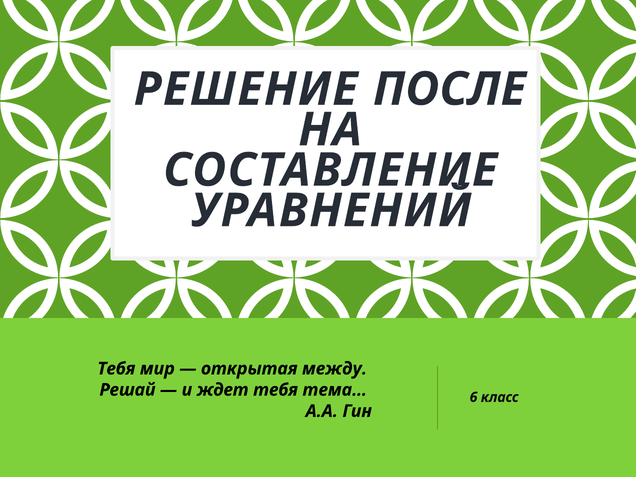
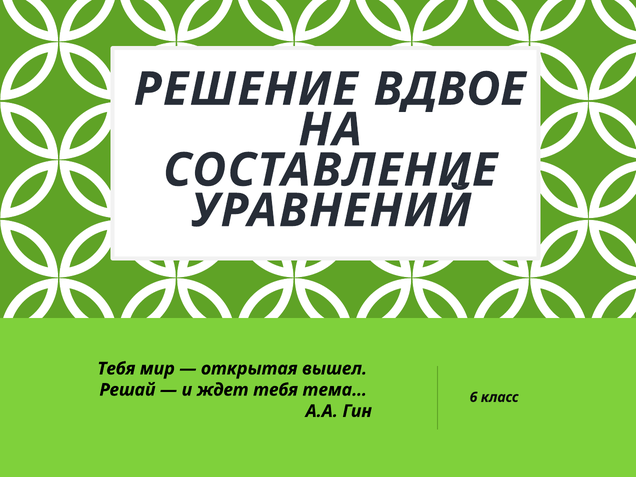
ПОСЛЕ: ПОСЛЕ -> ВДВОЕ (449, 89)
между: между -> вышел (335, 369)
